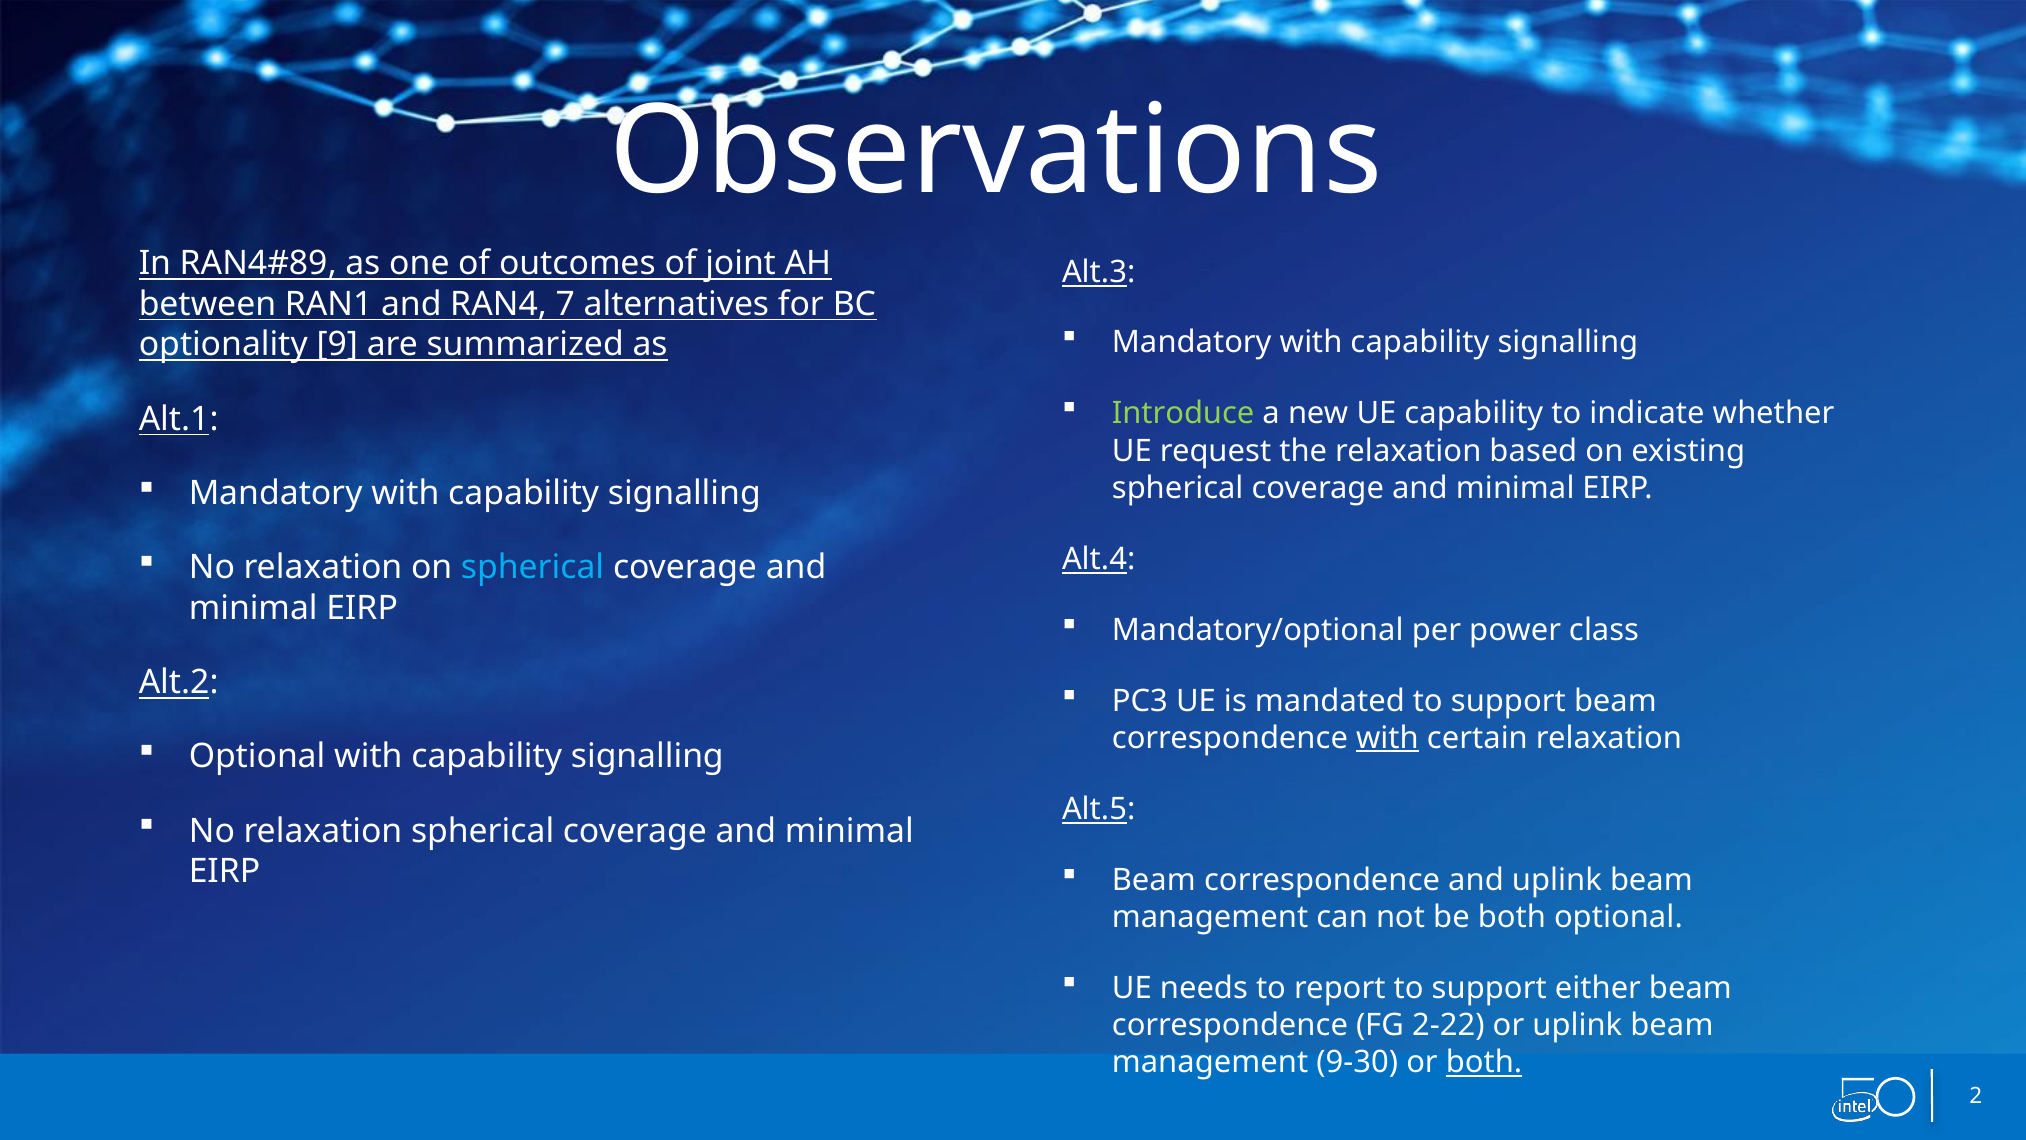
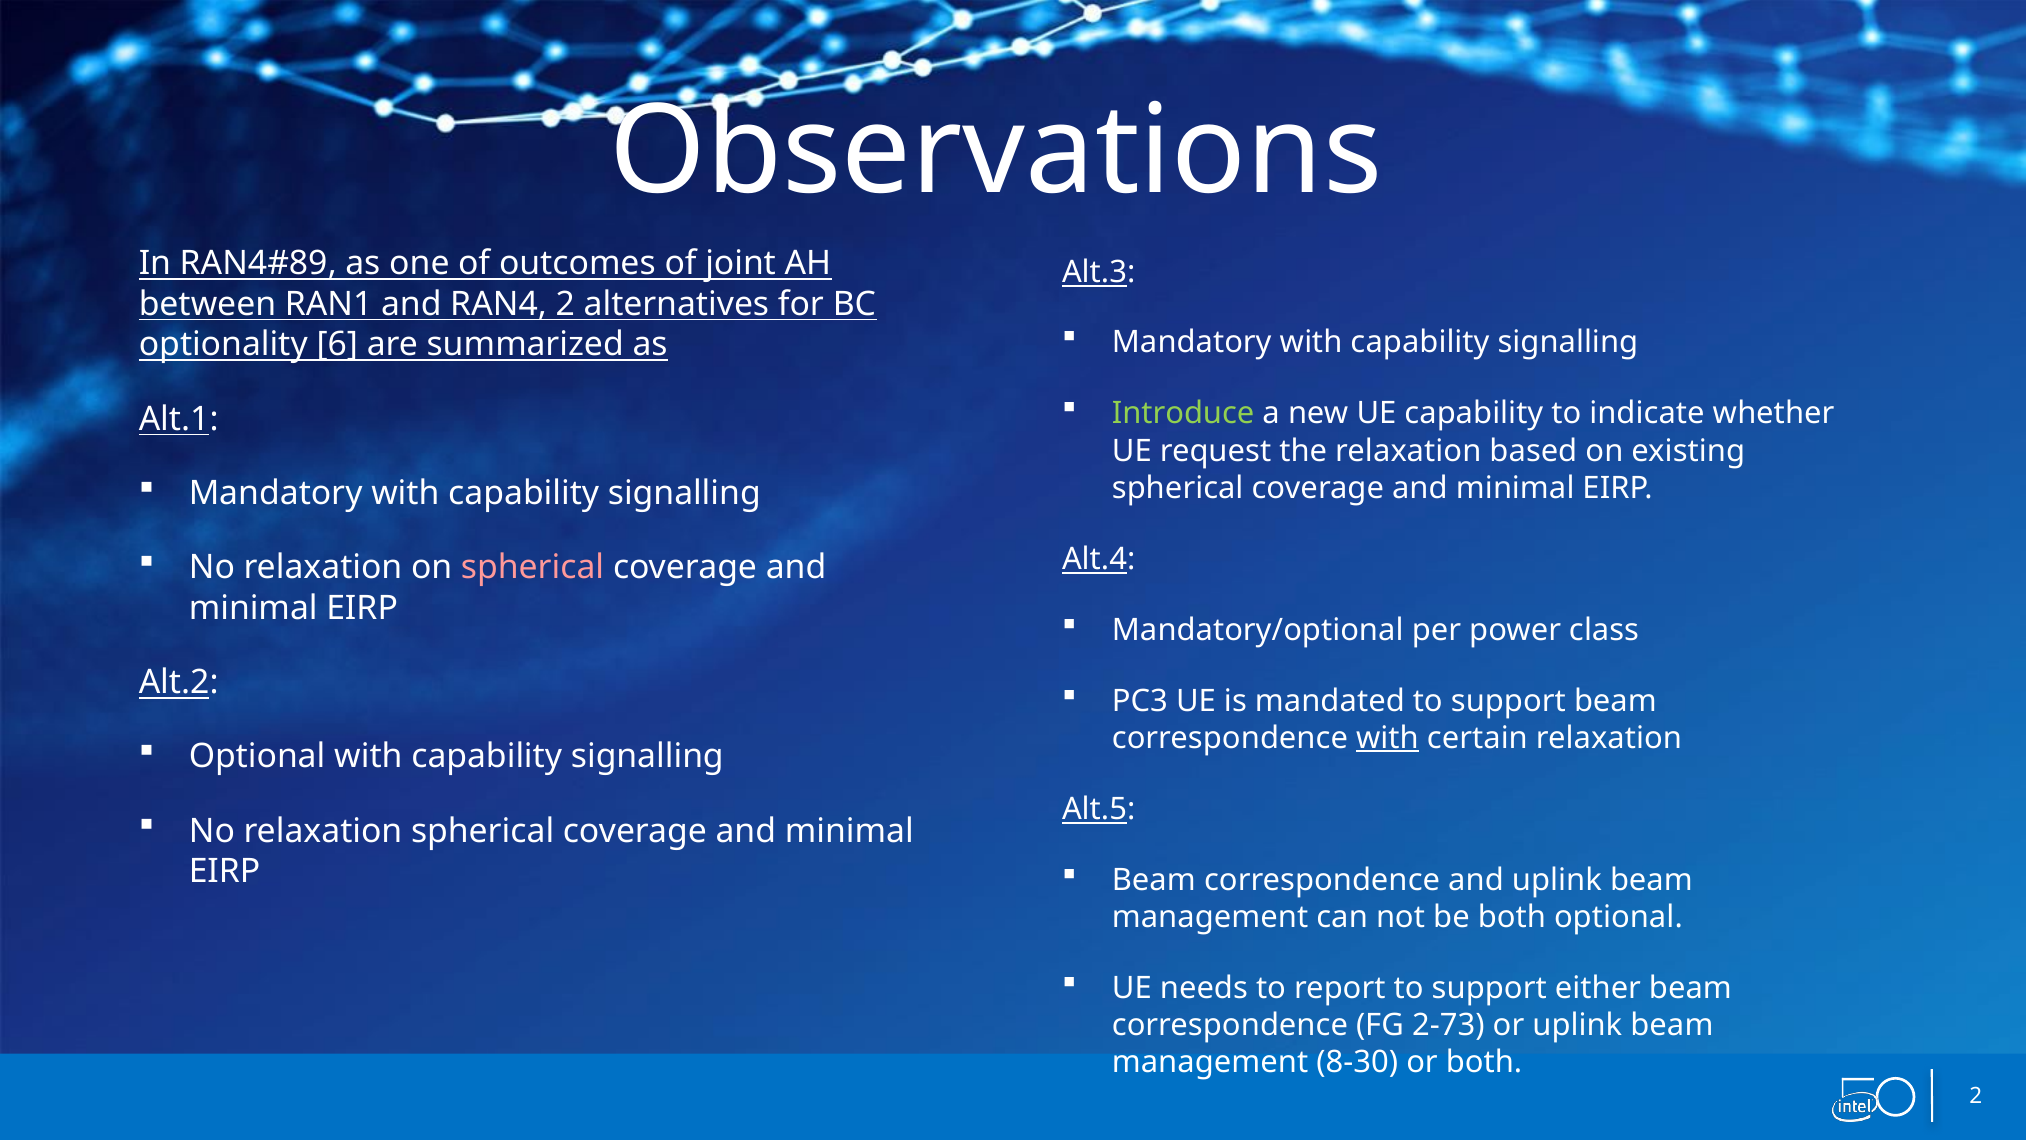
RAN4 7: 7 -> 2 (565, 304)
9: 9 -> 6 (337, 345)
spherical colour: light blue -> pink (533, 567)
2-22: 2-22 -> 2-73 (1448, 1025)
9-30: 9-30 -> 8-30 (1357, 1062)
both underline: present -> none (1484, 1062)
